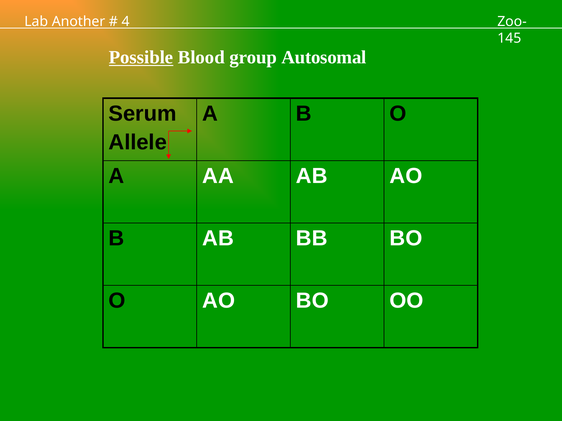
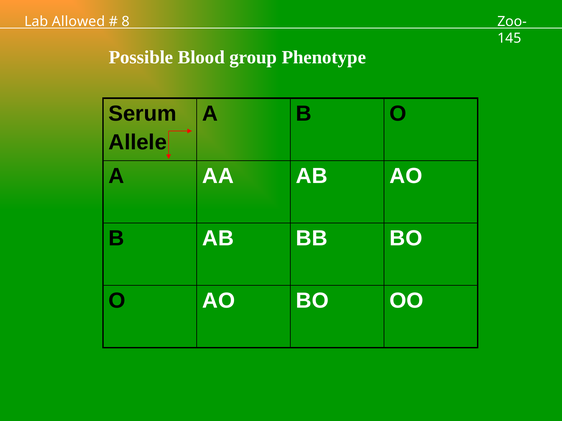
Another: Another -> Allowed (78, 22)
4: 4 -> 8 (126, 22)
Possible underline: present -> none (141, 57)
Autosomal: Autosomal -> Phenotype (324, 57)
